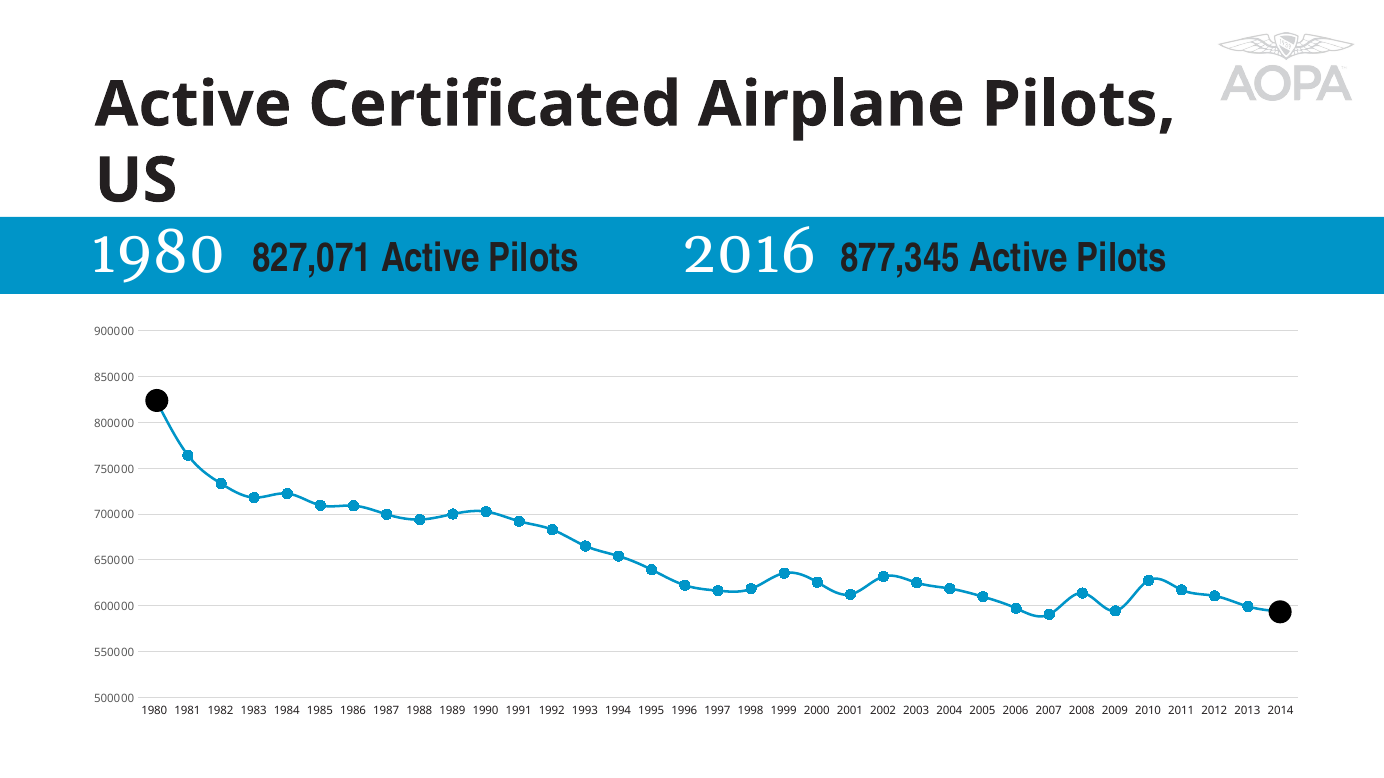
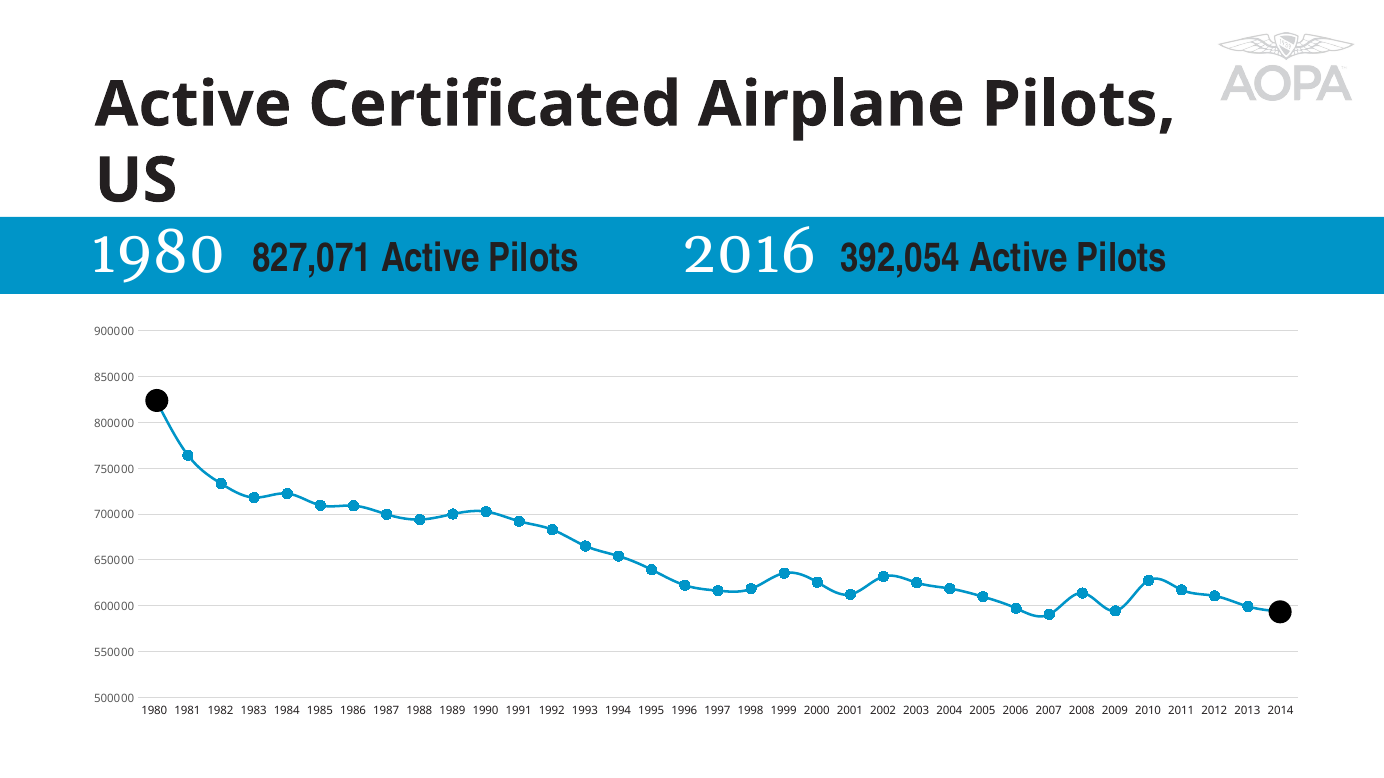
877,345: 877,345 -> 392,054 (900, 258)
